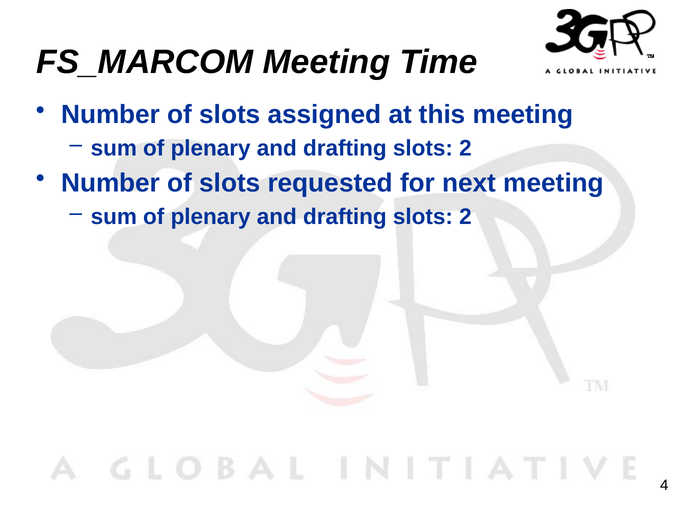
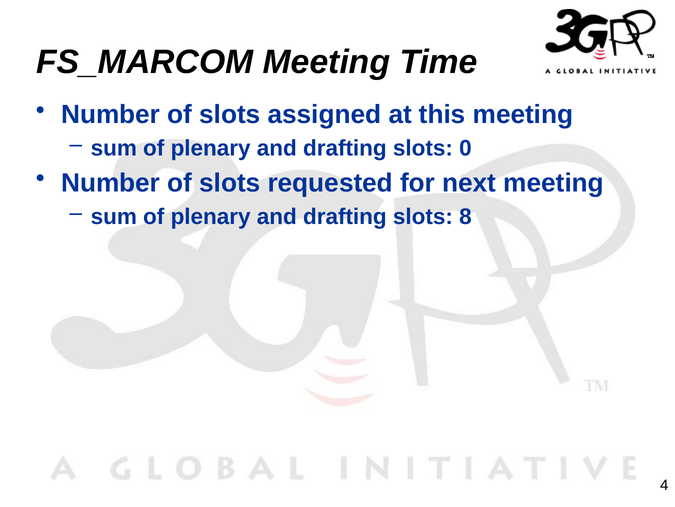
2: 2 -> 0 (465, 148)
2: 2 -> 8 (465, 216)
